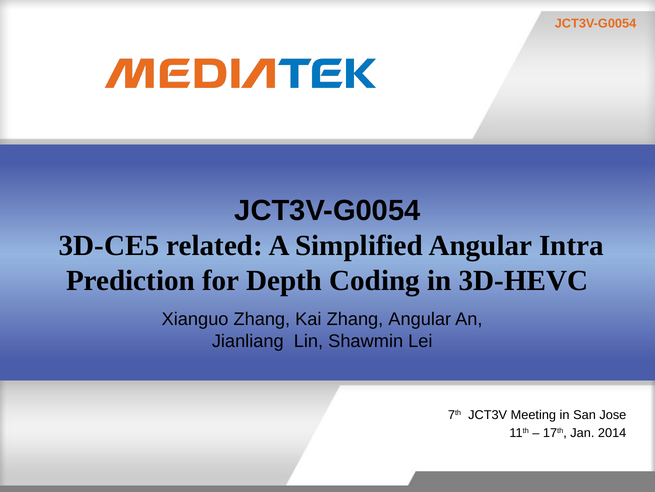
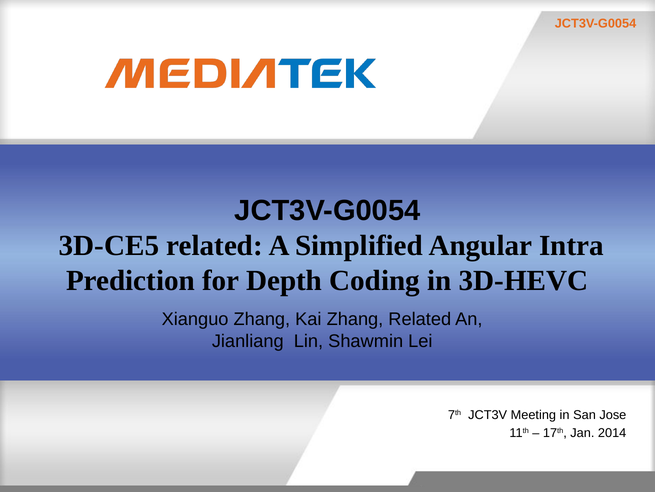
Zhang Angular: Angular -> Related (420, 319)
